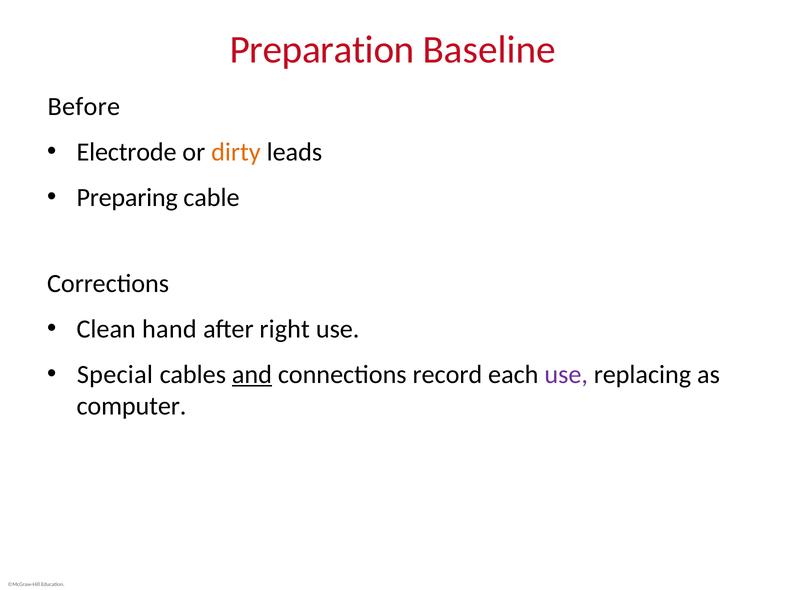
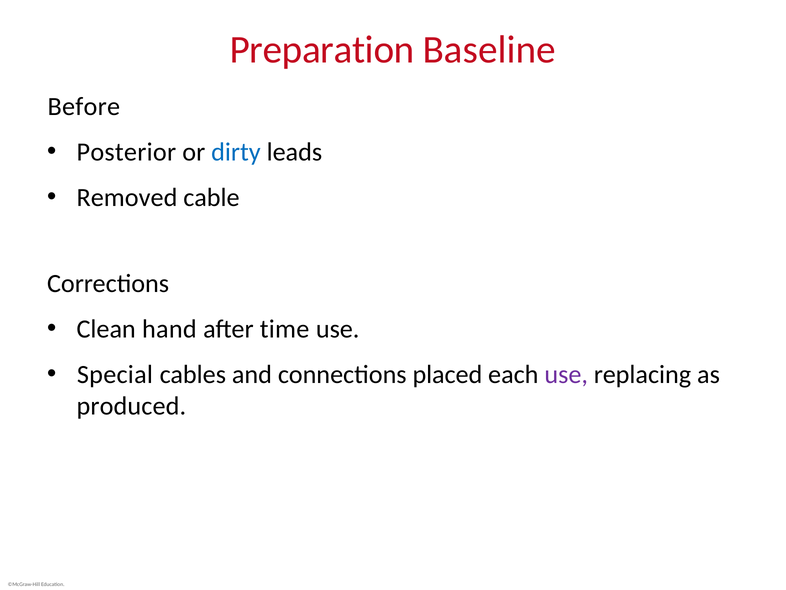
Electrode: Electrode -> Posterior (126, 152)
dirty colour: orange -> blue (236, 152)
Preparing: Preparing -> Removed (127, 197)
right: right -> time (285, 329)
and underline: present -> none (252, 374)
record: record -> placed (447, 374)
computer: computer -> produced (131, 406)
